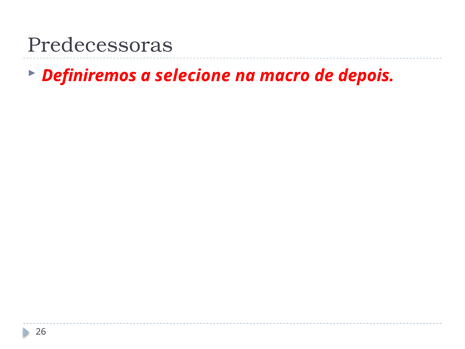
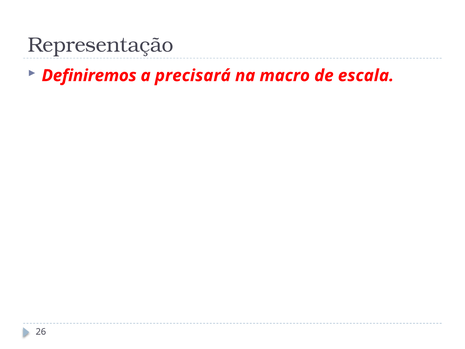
Predecessoras: Predecessoras -> Representação (101, 45)
selecione: selecione -> precisará (193, 76)
depois: depois -> escala (366, 76)
